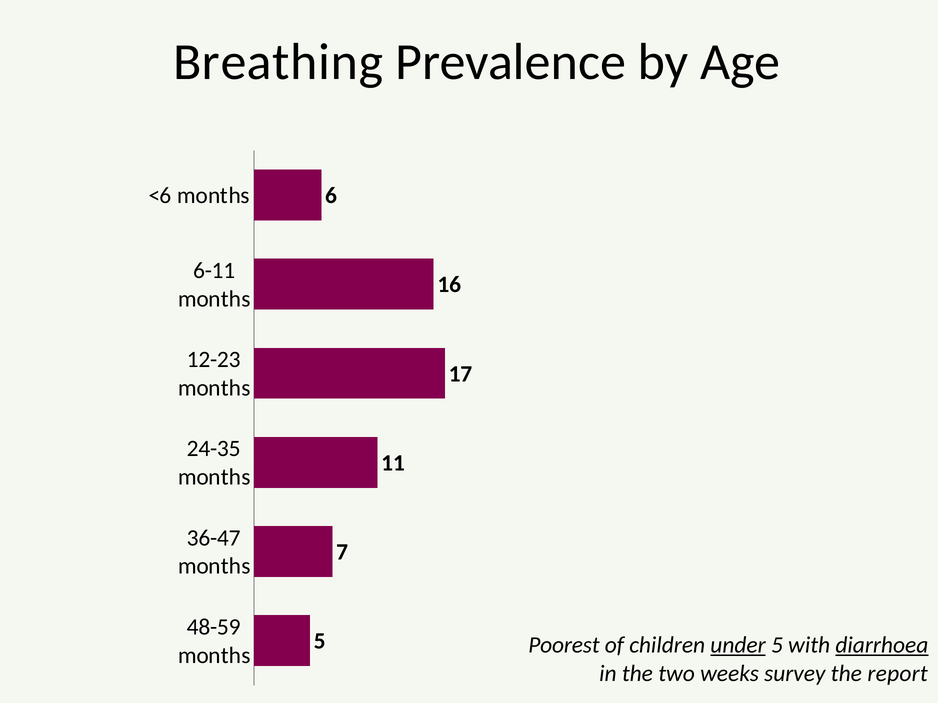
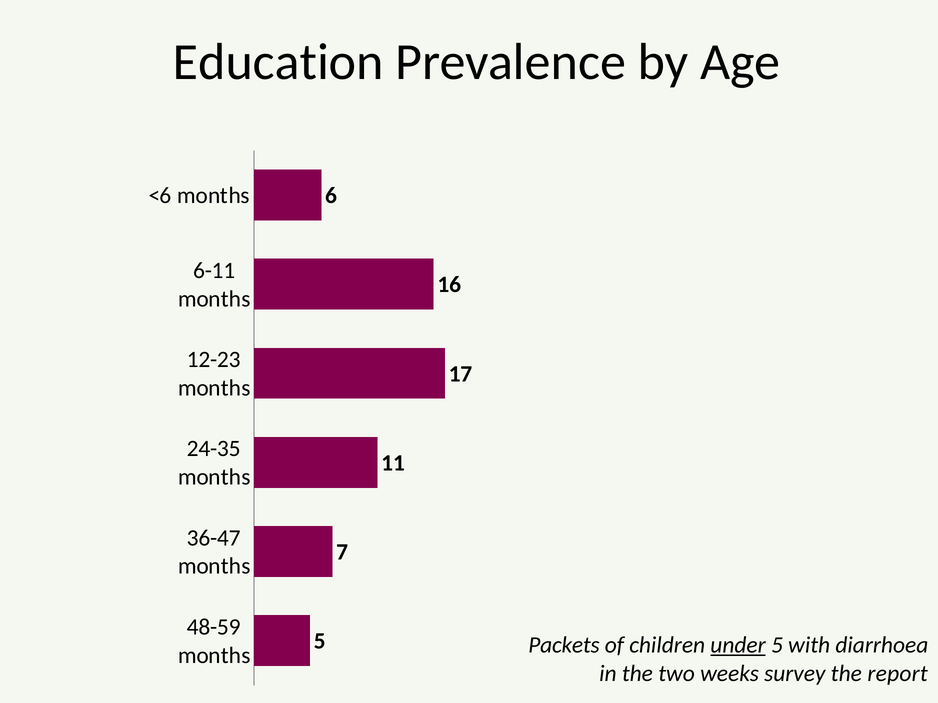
Breathing: Breathing -> Education (278, 62)
Poorest: Poorest -> Packets (564, 646)
diarrhoea underline: present -> none (882, 646)
